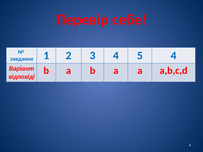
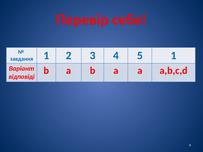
5 4: 4 -> 1 (174, 56)
